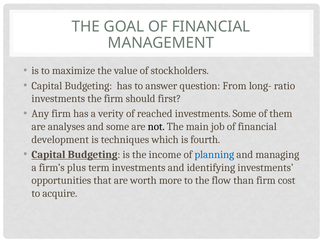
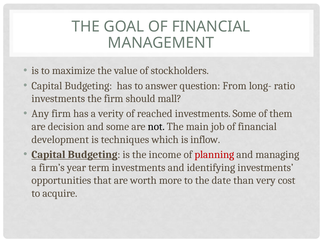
first: first -> mall (169, 99)
analyses: analyses -> decision (66, 127)
fourth: fourth -> inflow (205, 140)
planning colour: blue -> red (214, 155)
plus: plus -> year (76, 168)
flow: flow -> date (221, 181)
than firm: firm -> very (266, 181)
